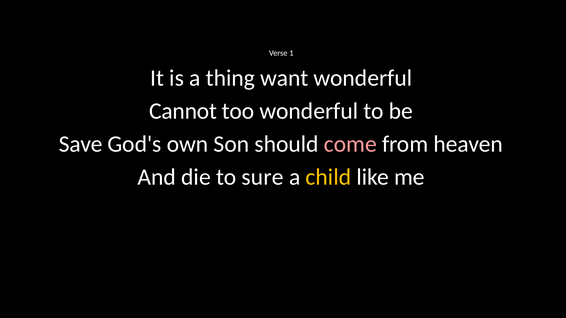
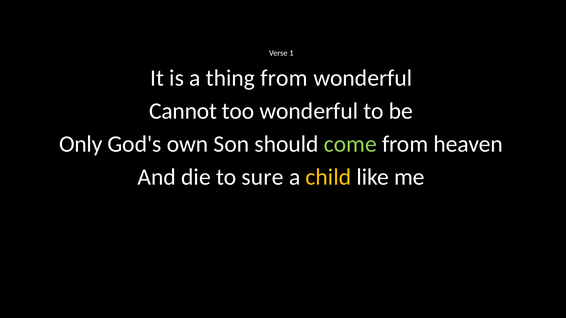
thing want: want -> from (284, 78)
Save: Save -> Only (81, 144)
come colour: pink -> light green (350, 144)
